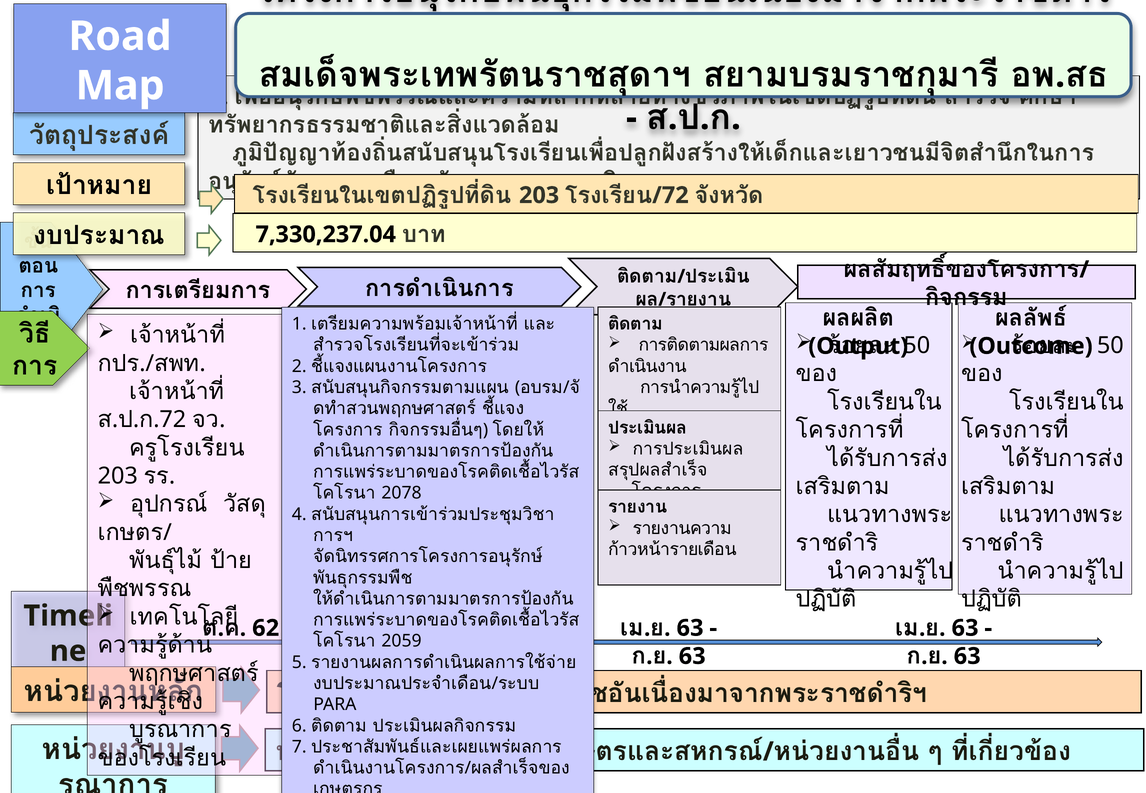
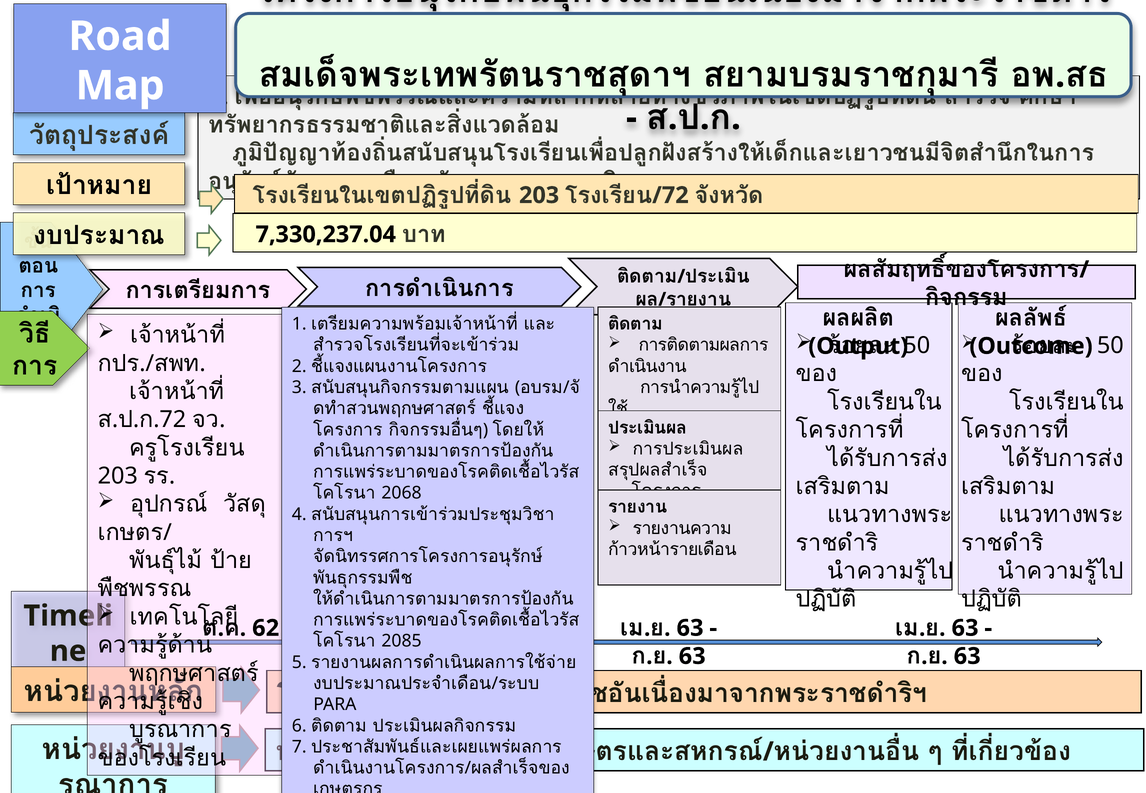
2078: 2078 -> 2068 (402, 493)
2059: 2059 -> 2085 (402, 641)
